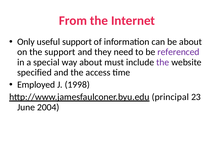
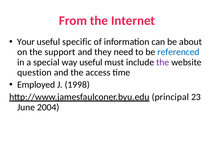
Only: Only -> Your (26, 42)
useful support: support -> specific (77, 42)
referenced colour: purple -> blue (178, 52)
way about: about -> useful (91, 62)
specified: specified -> question (34, 73)
